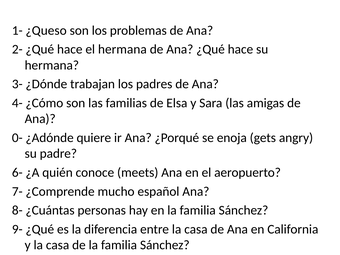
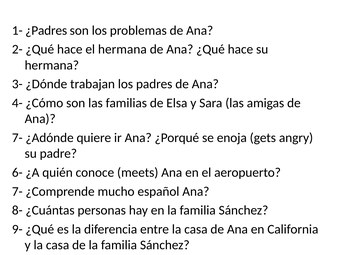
¿Queso: ¿Queso -> ¿Padres (46, 30)
0-: 0- -> 7- (17, 138)
